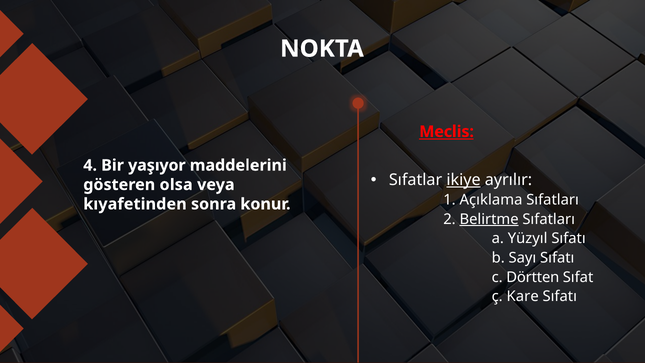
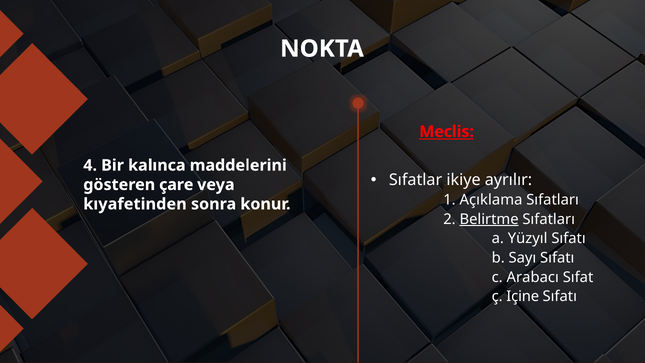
yaşıyor: yaşıyor -> kalınca (157, 165)
ikiye underline: present -> none (464, 180)
olsa: olsa -> çare (176, 185)
Dörtten: Dörtten -> Arabacı (533, 277)
Kare: Kare -> Içine (523, 296)
